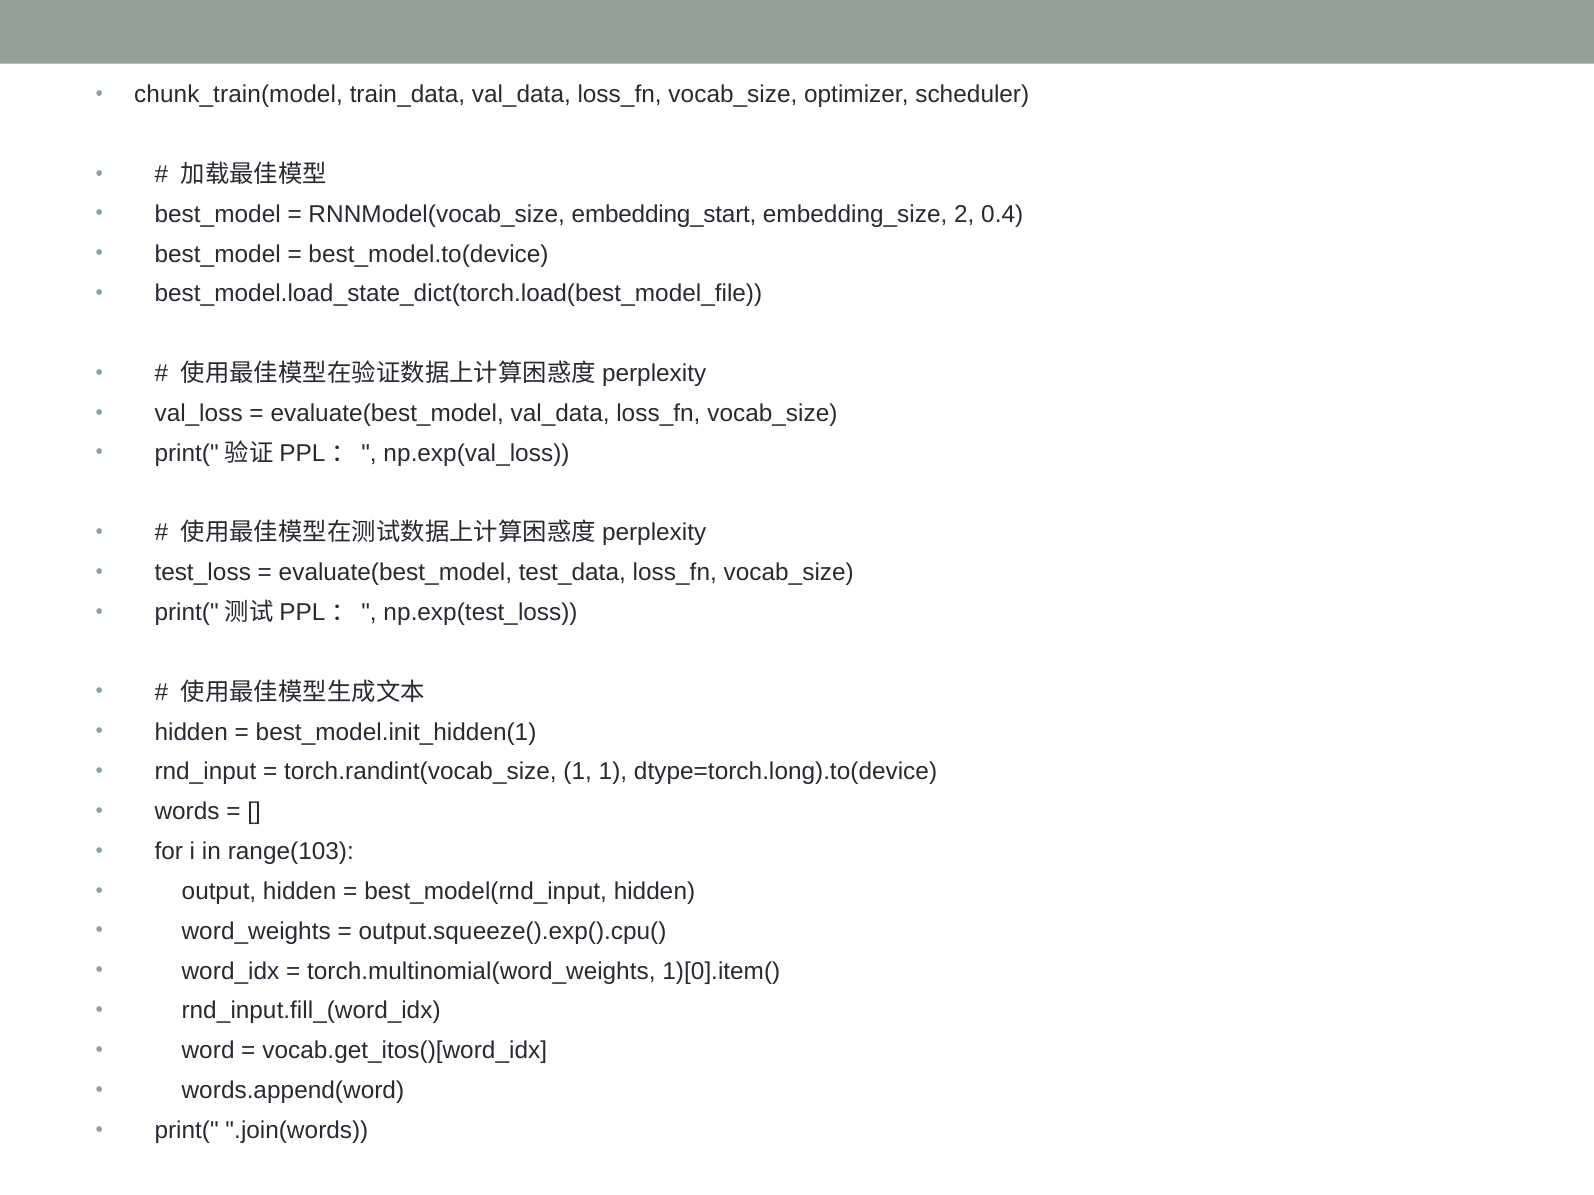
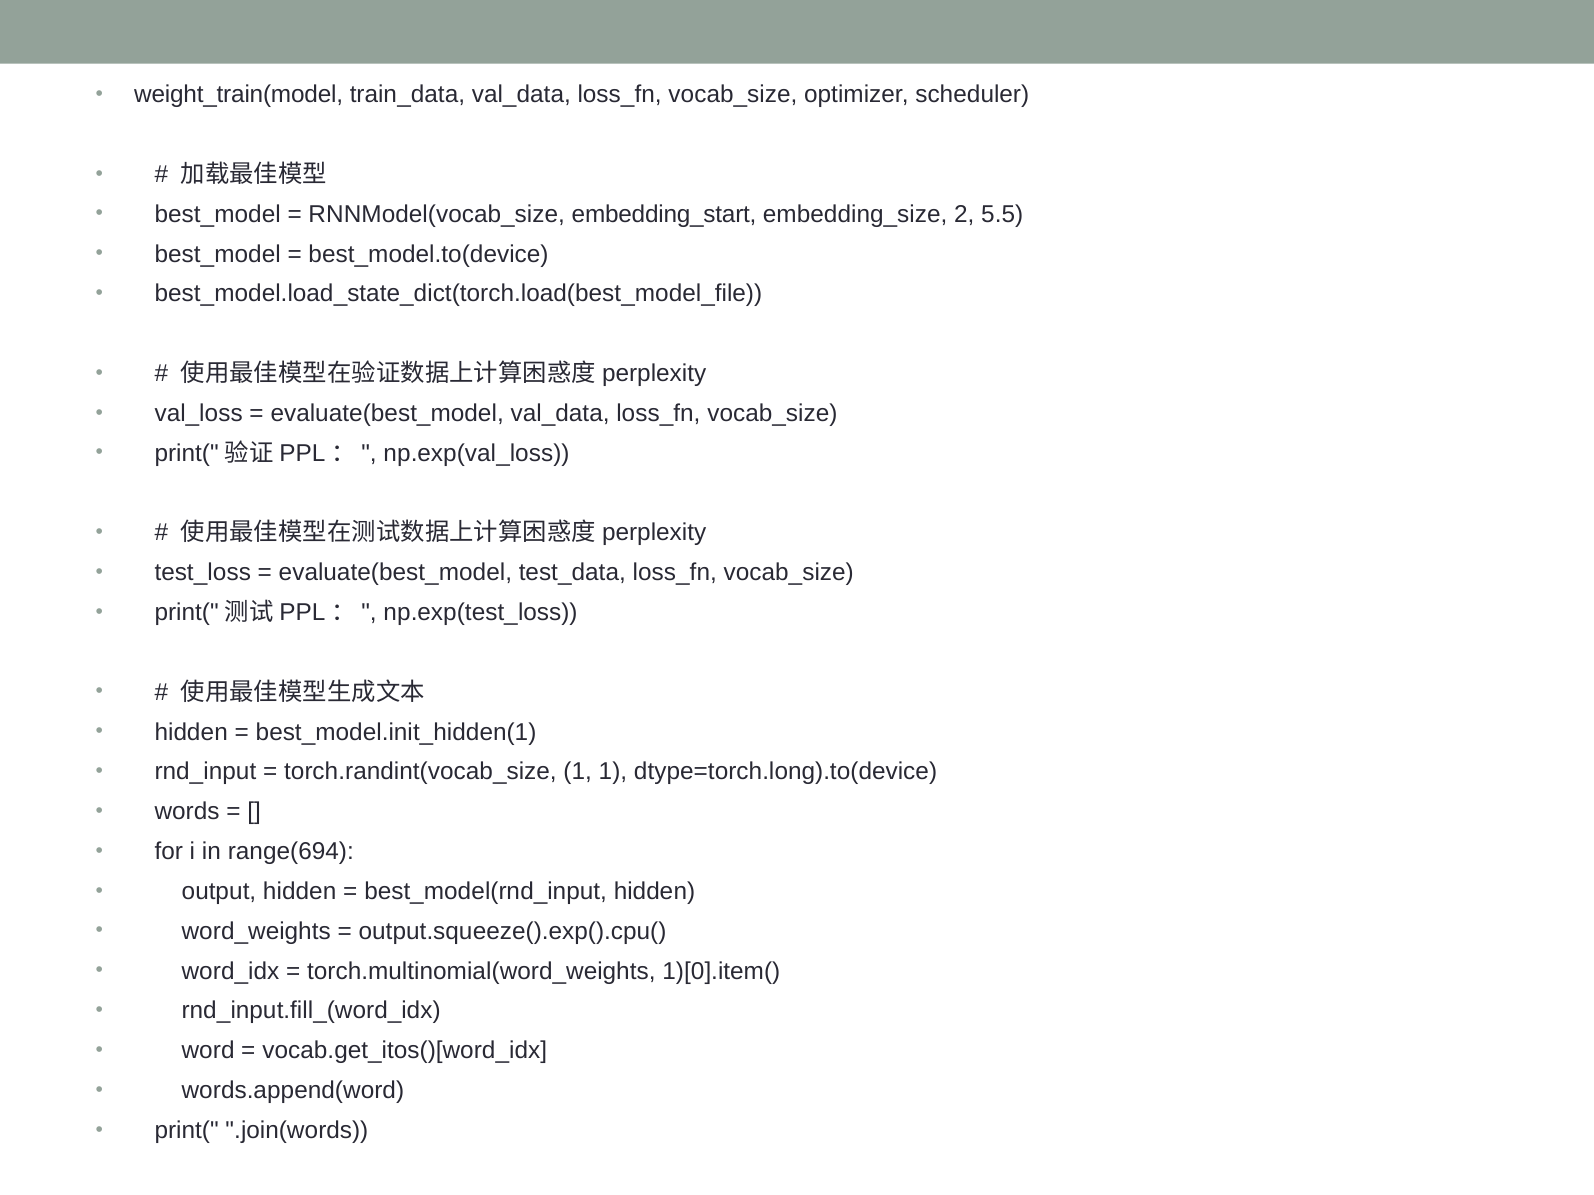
chunk_train(model: chunk_train(model -> weight_train(model (239, 95)
0.4: 0.4 -> 5.5 (1002, 214)
range(103: range(103 -> range(694 (291, 852)
